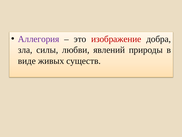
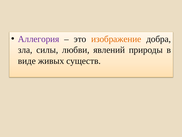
изображение colour: red -> orange (116, 39)
